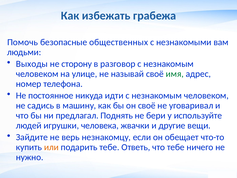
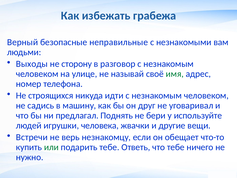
Помочь: Помочь -> Верный (23, 42)
общественных: общественных -> неправильные (119, 42)
постоянное: постоянное -> строящихся (51, 95)
он своё: своё -> друг (147, 105)
Зайдите: Зайдите -> Встречи (32, 137)
или colour: orange -> green (51, 147)
